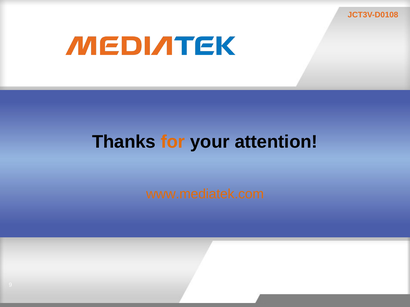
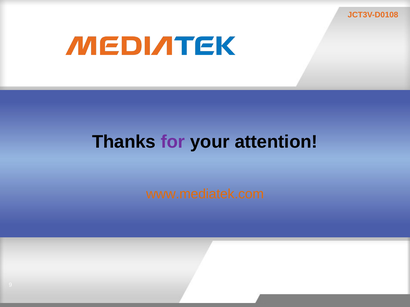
for colour: orange -> purple (173, 142)
